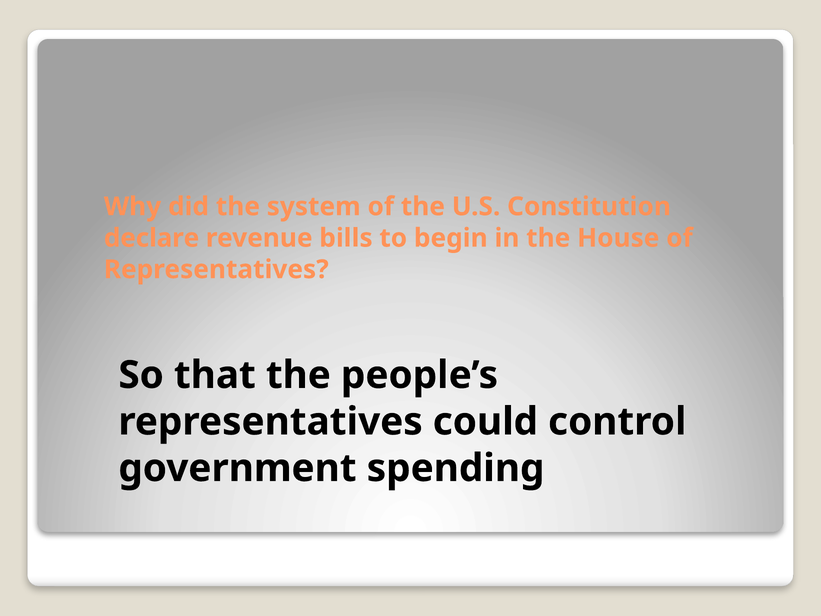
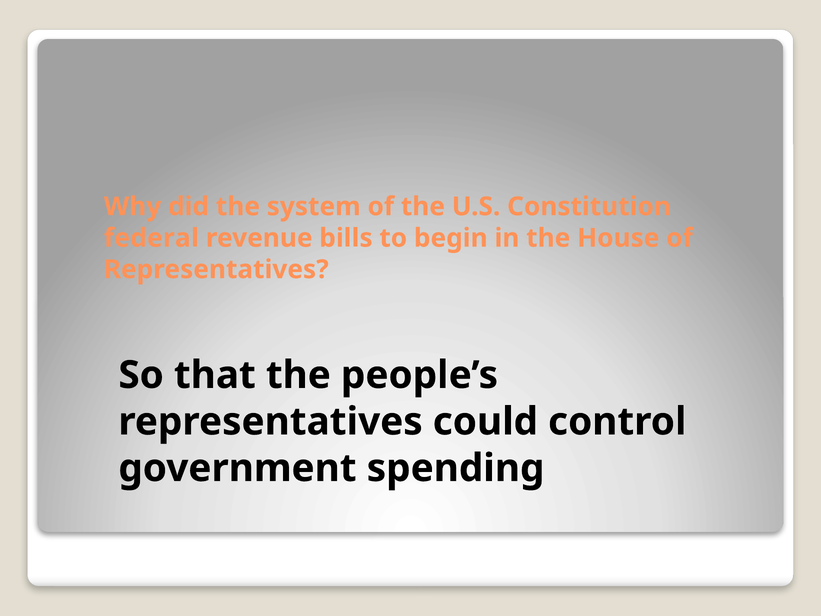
declare: declare -> federal (151, 238)
